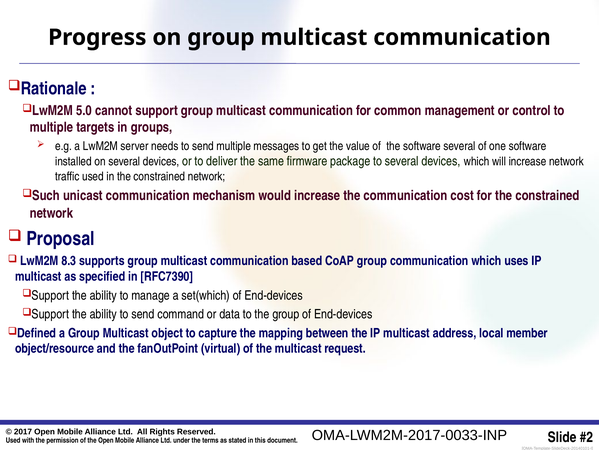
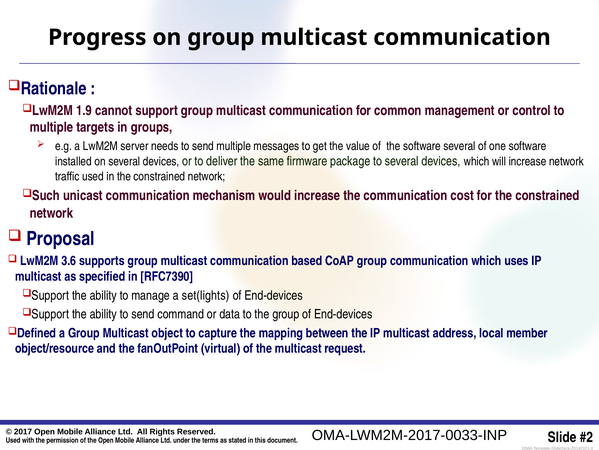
5.0: 5.0 -> 1.9 (84, 111)
8.3: 8.3 -> 3.6 (69, 261)
set(which: set(which -> set(lights (206, 295)
